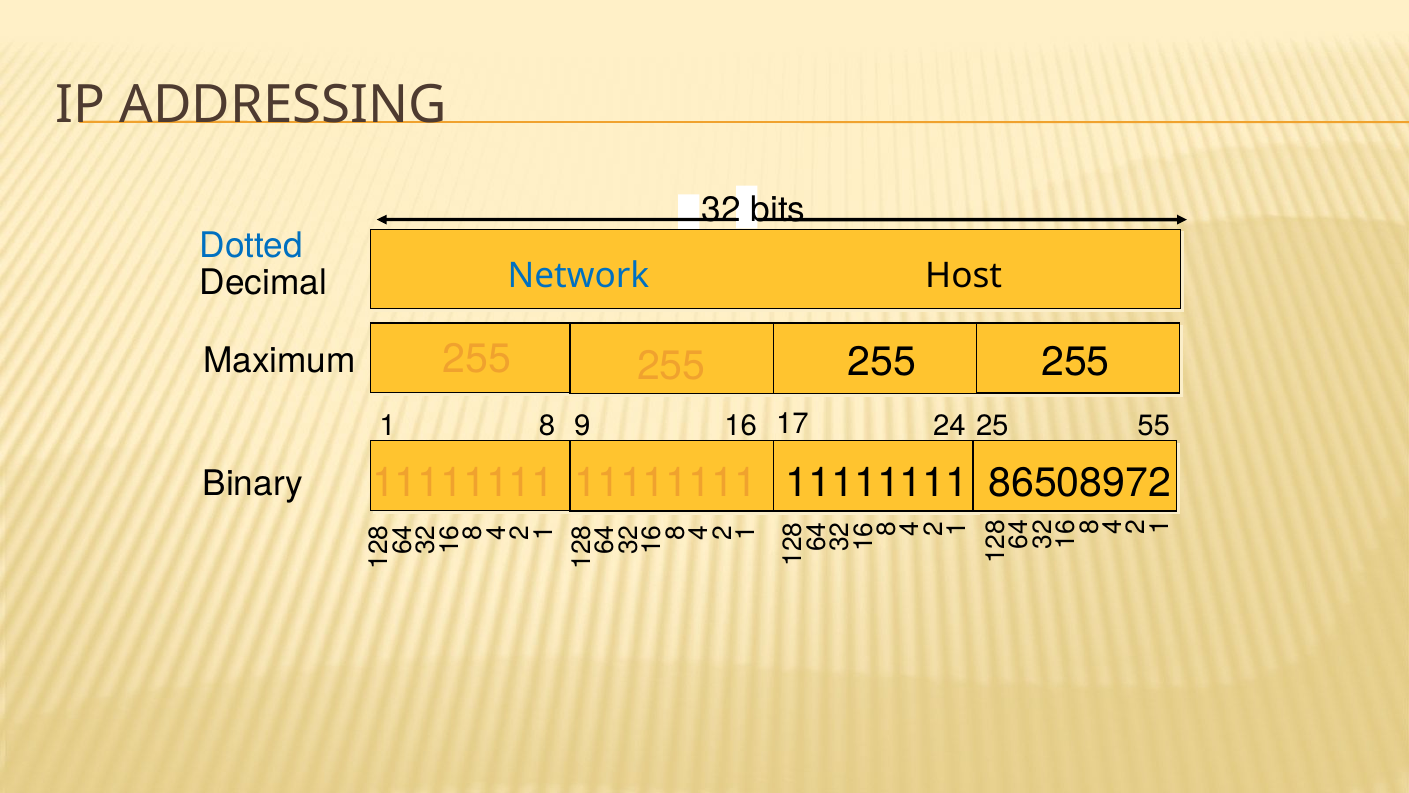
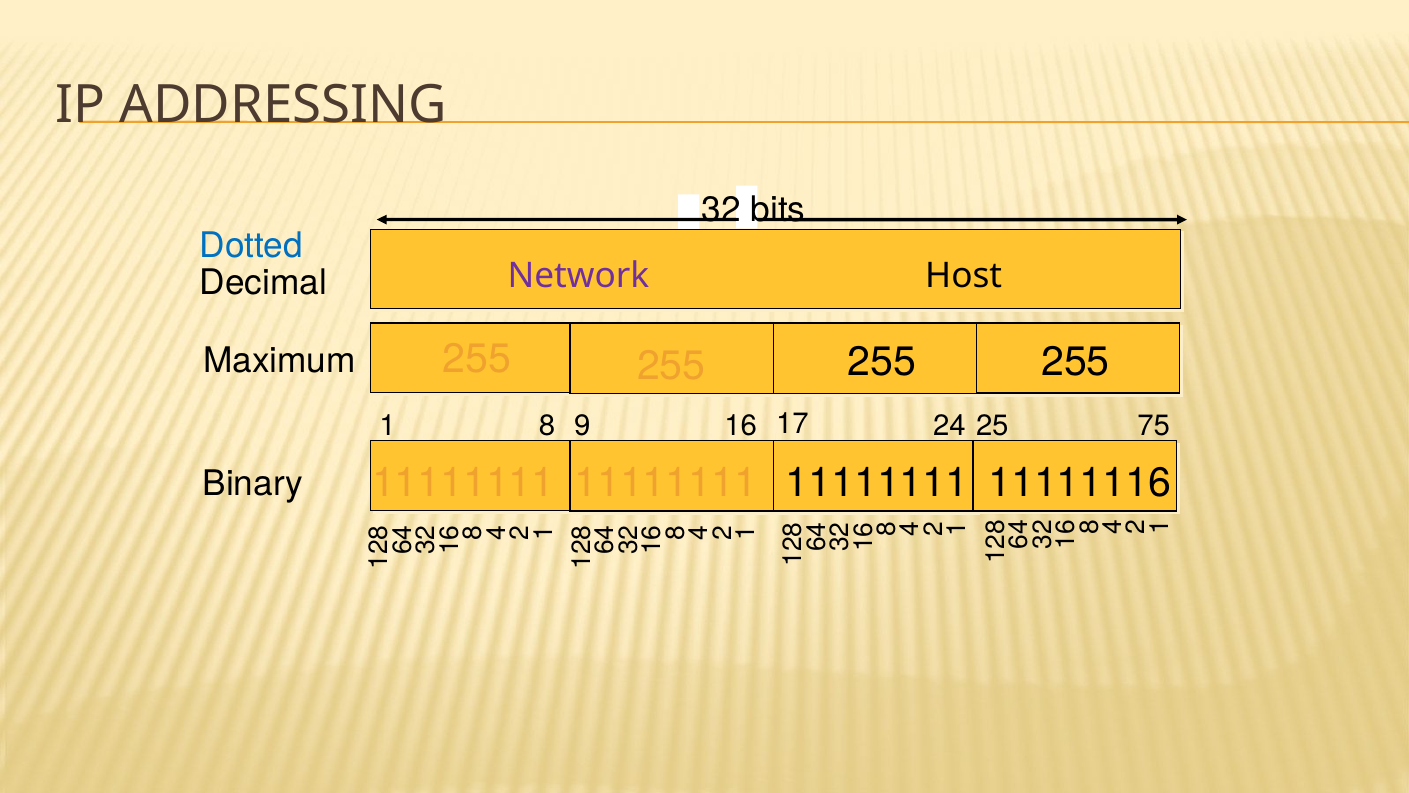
Network colour: blue -> purple (578, 275)
55: 55 -> 75 (1154, 425)
86508972: 86508972 -> 11111116 (1080, 482)
